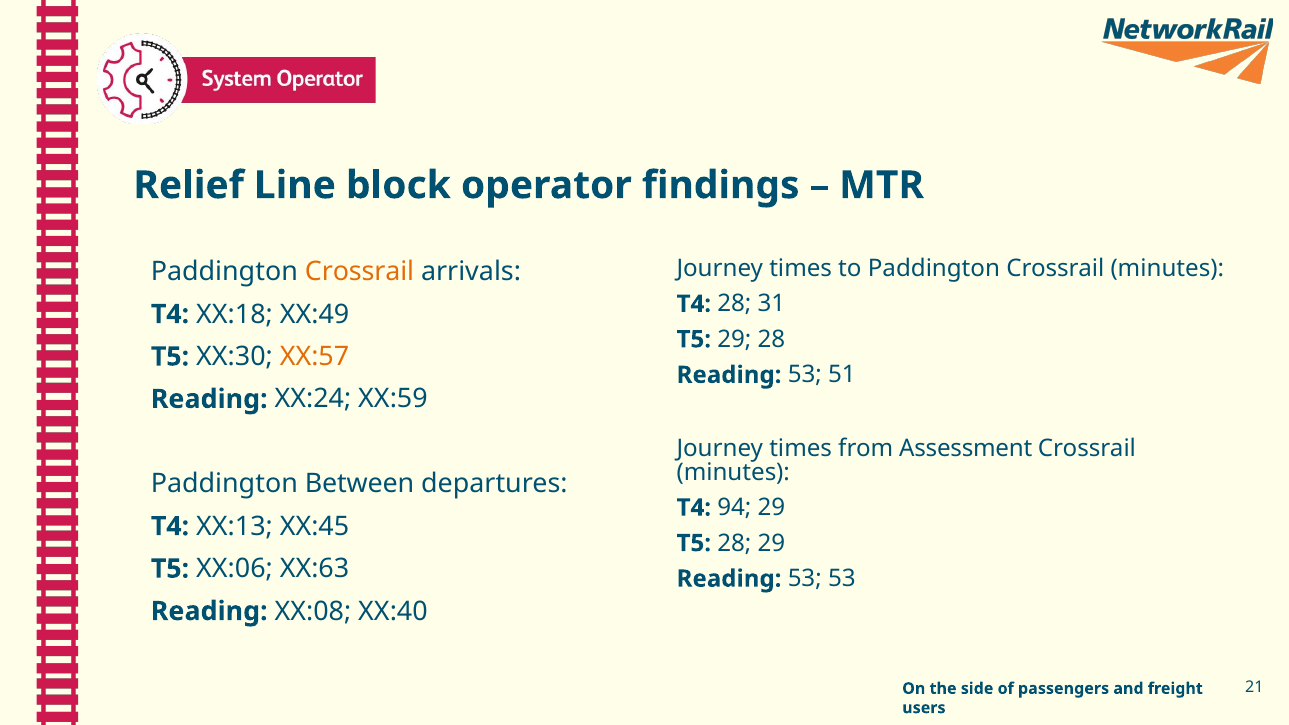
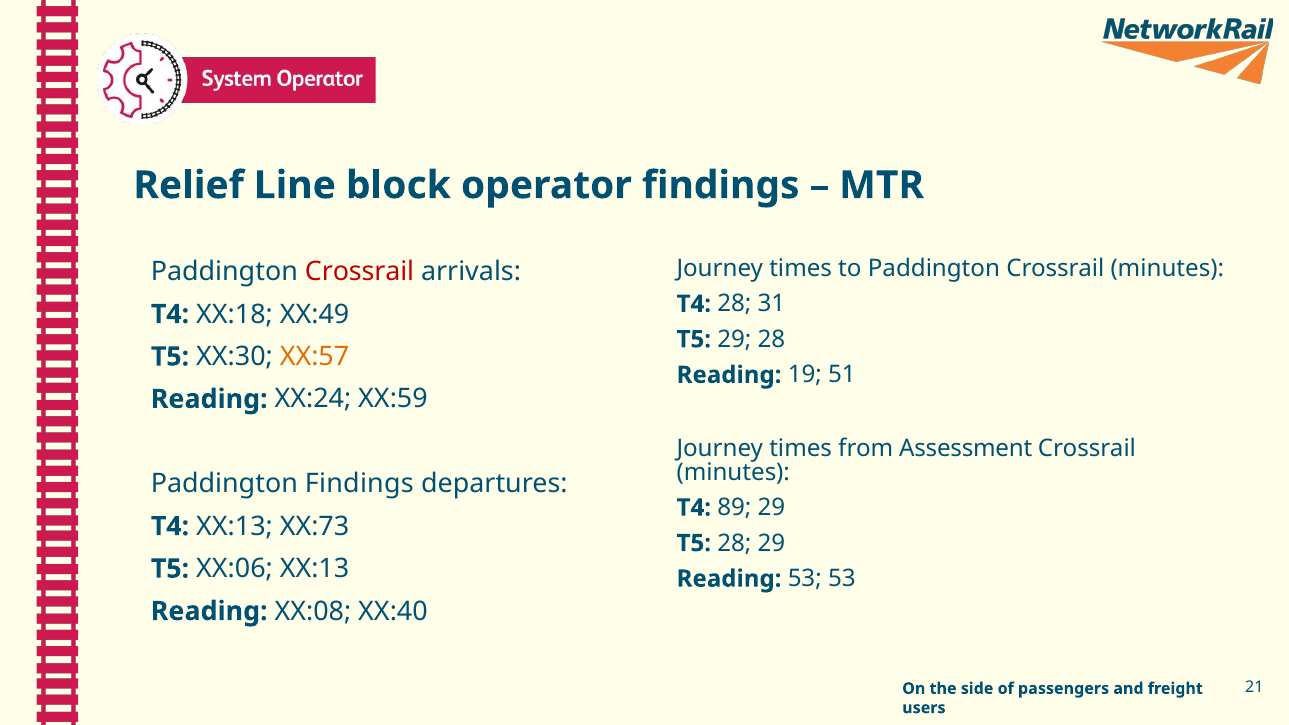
Crossrail colour: orange -> red (360, 272)
53: 53 -> 19 (805, 375)
Paddington Between: Between -> Findings (359, 484)
94: 94 -> 89 (734, 508)
XX:45: XX:45 -> XX:73 (315, 526)
XX:06 XX:63: XX:63 -> XX:13 (315, 569)
